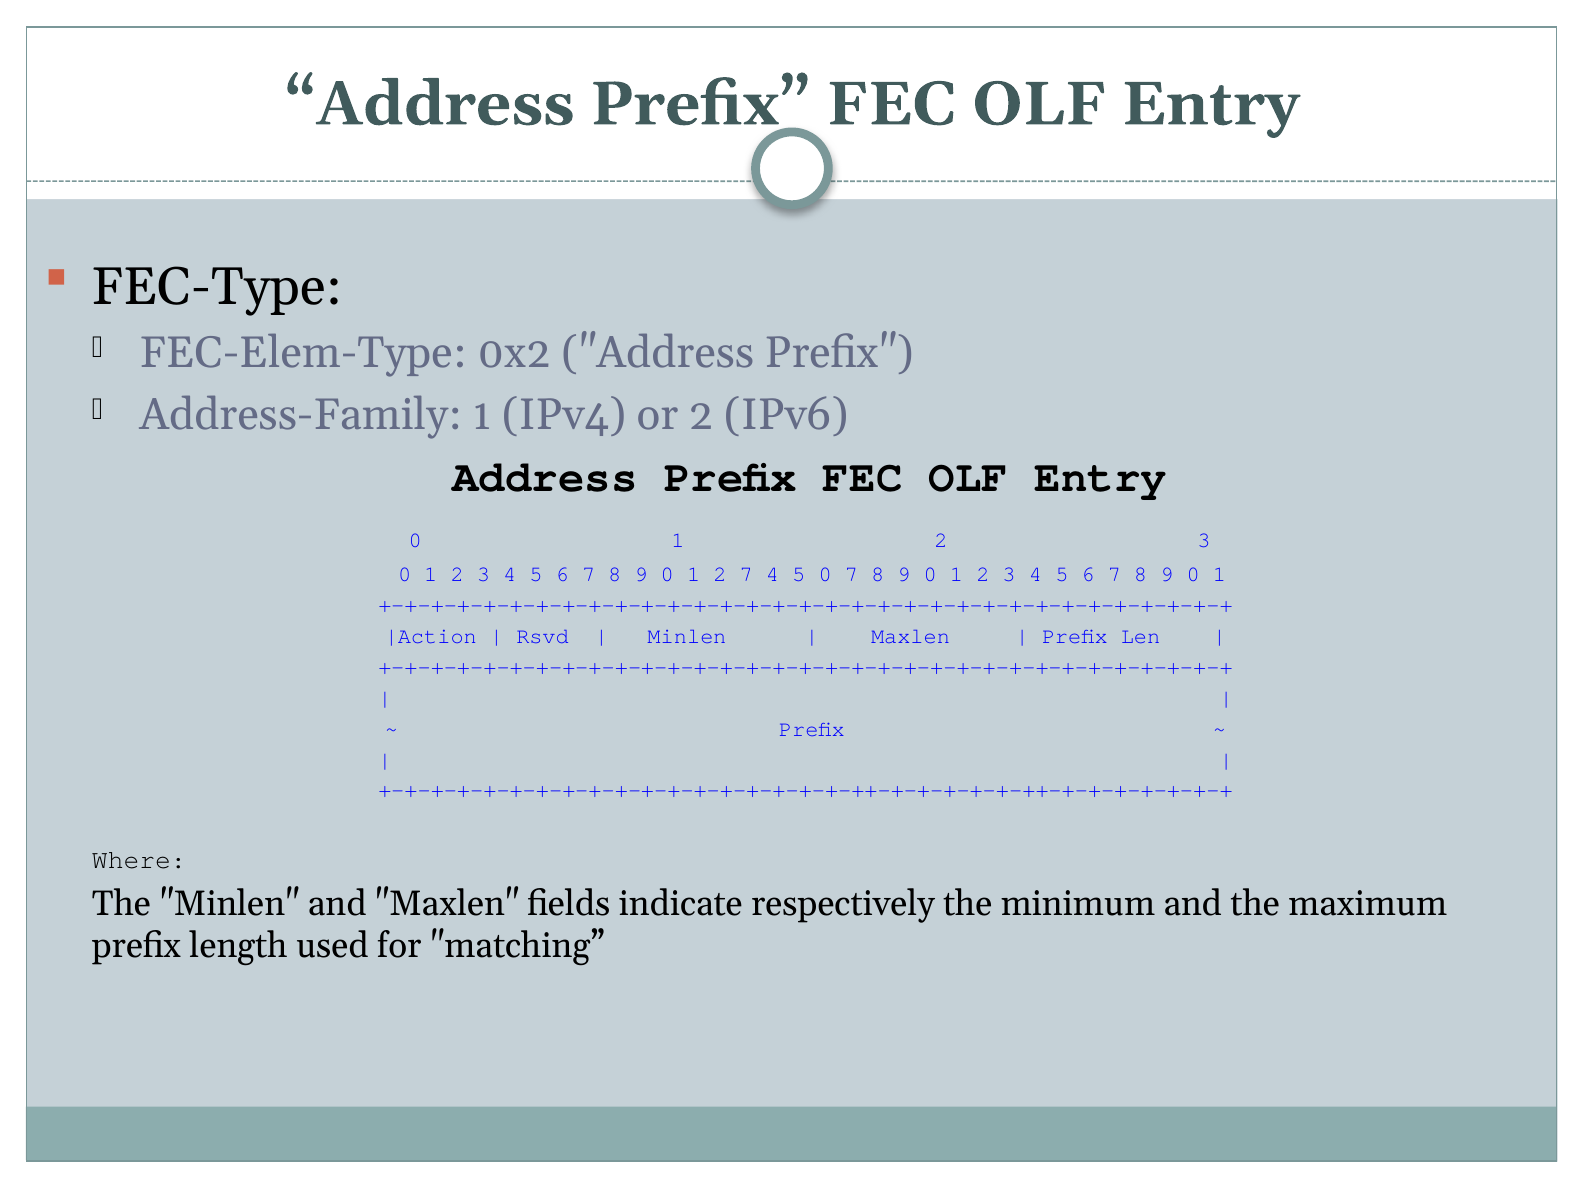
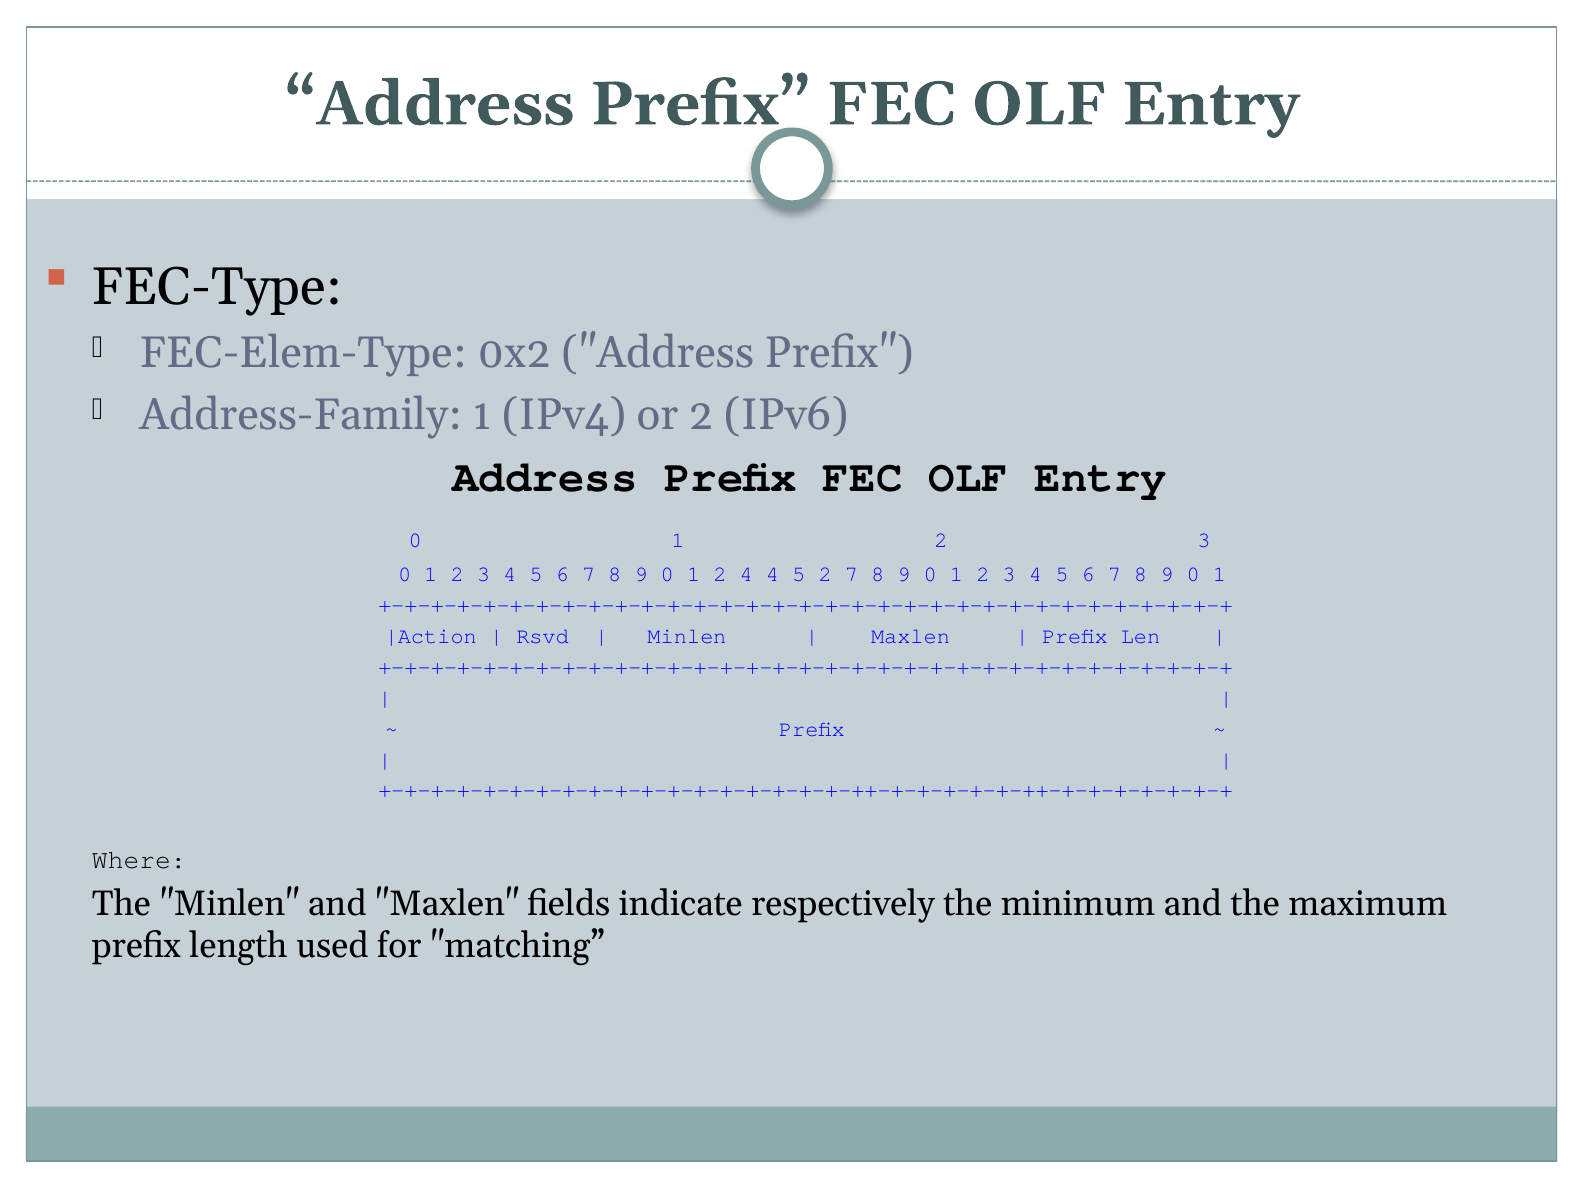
2 7: 7 -> 4 (746, 575)
5 0: 0 -> 2 (825, 575)
